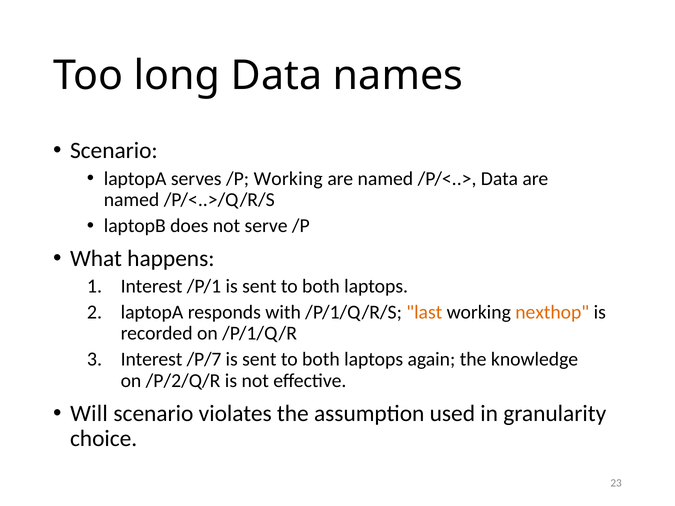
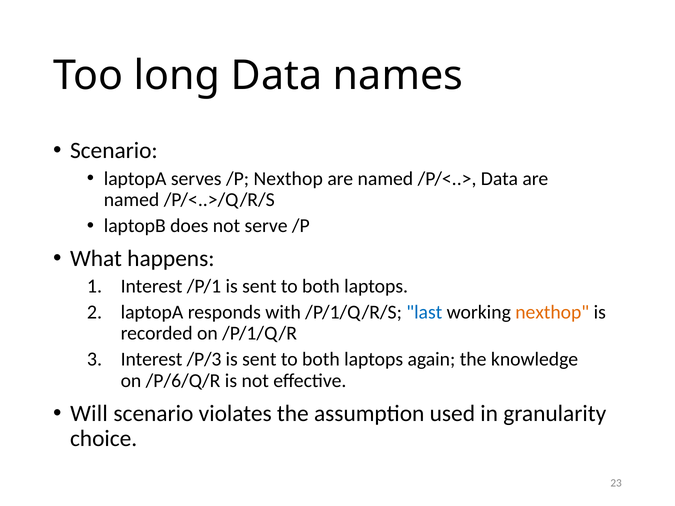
/P Working: Working -> Nexthop (288, 179)
last colour: orange -> blue (424, 312)
/P/7: /P/7 -> /P/3 (204, 360)
/P/2/Q/R: /P/2/Q/R -> /P/6/Q/R (183, 381)
